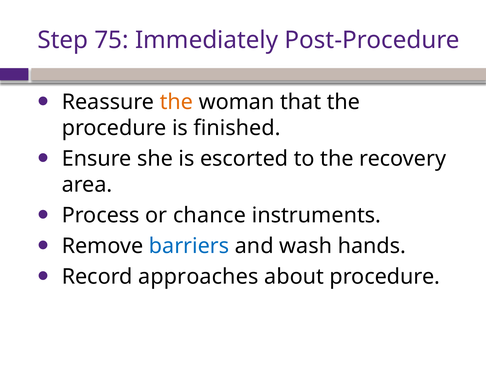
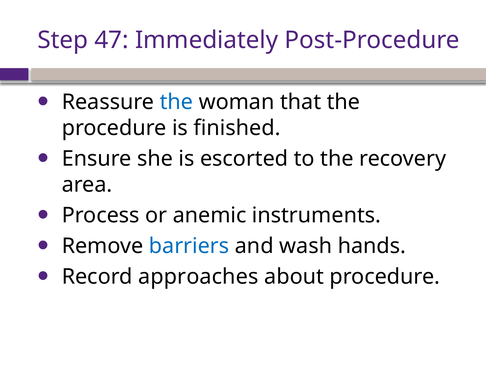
75: 75 -> 47 (112, 40)
the colour: orange -> blue (176, 102)
chance: chance -> anemic (210, 215)
